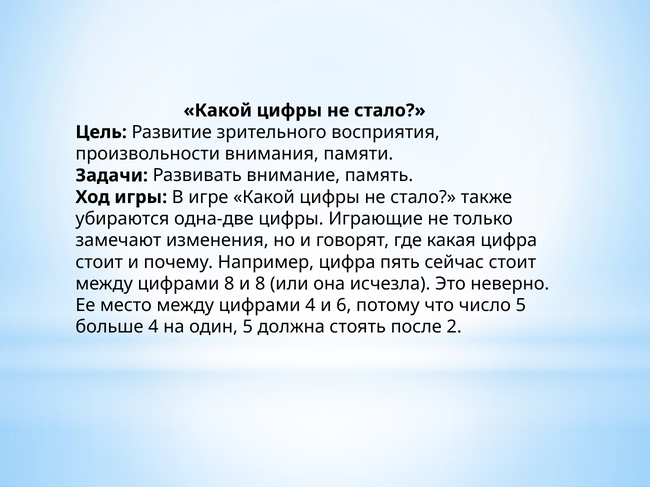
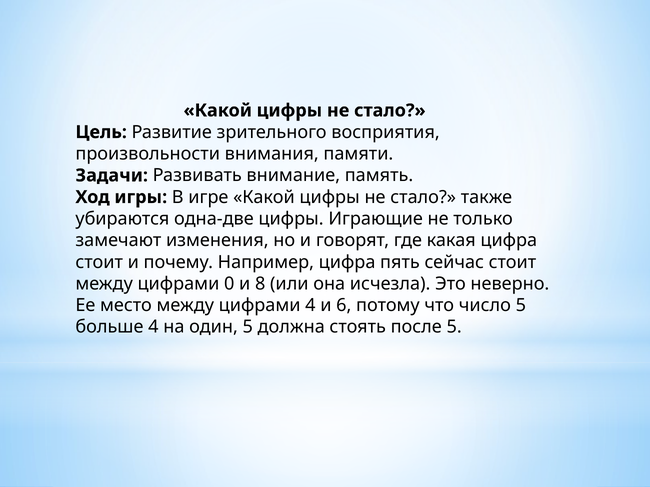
цифрами 8: 8 -> 0 (229, 284)
после 2: 2 -> 5 (454, 327)
